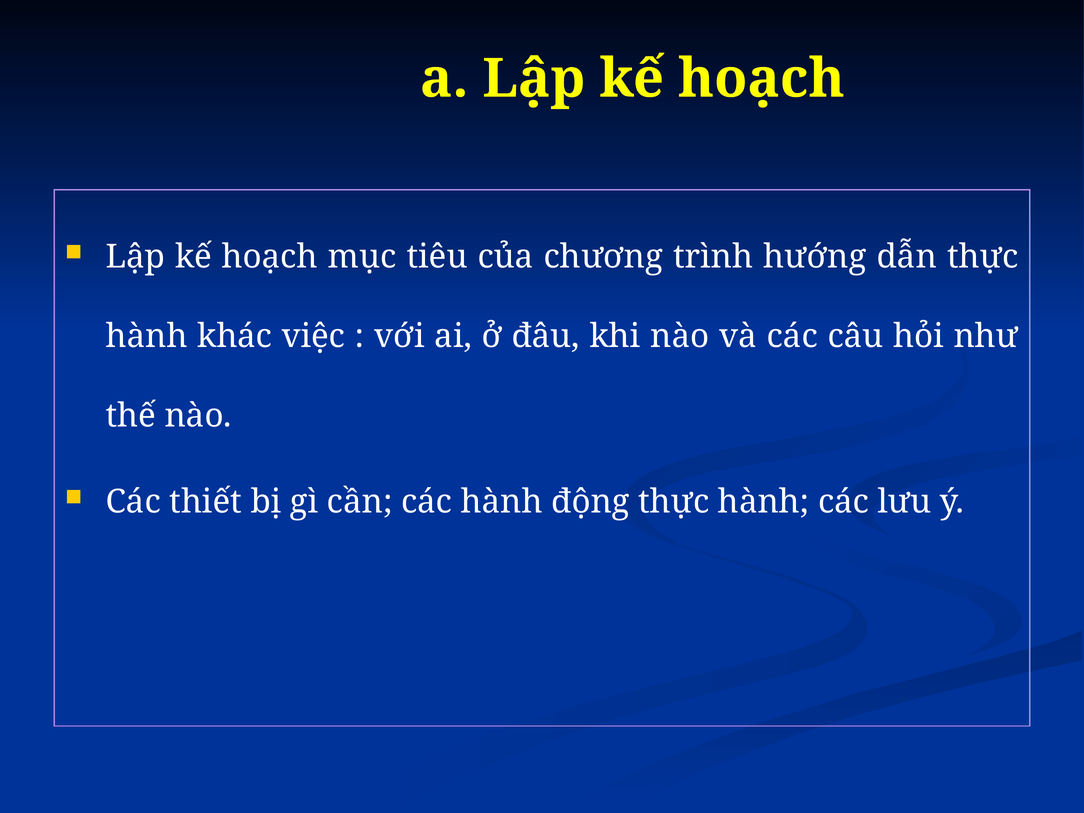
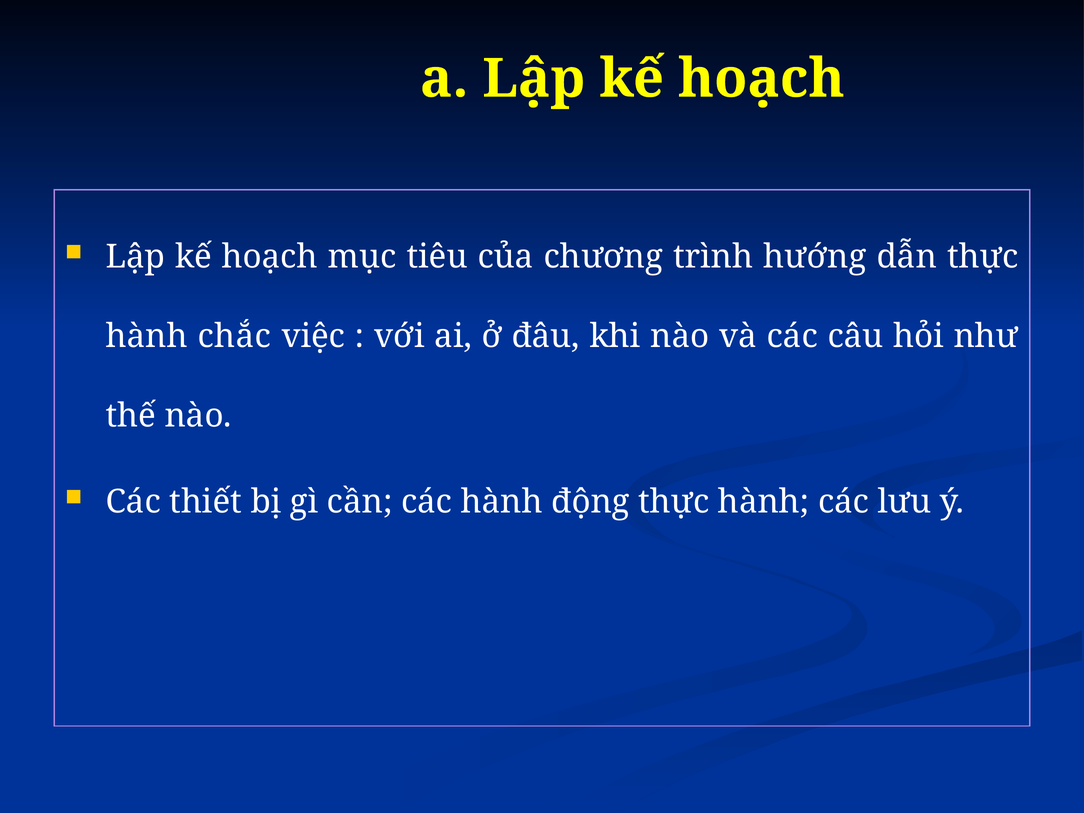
khác: khác -> chắc (234, 337)
